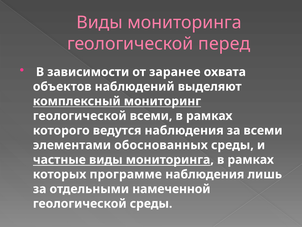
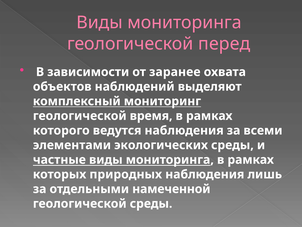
геологической всеми: всеми -> время (151, 116)
обоснованных: обоснованных -> экологических (161, 145)
программе: программе -> природных (126, 174)
